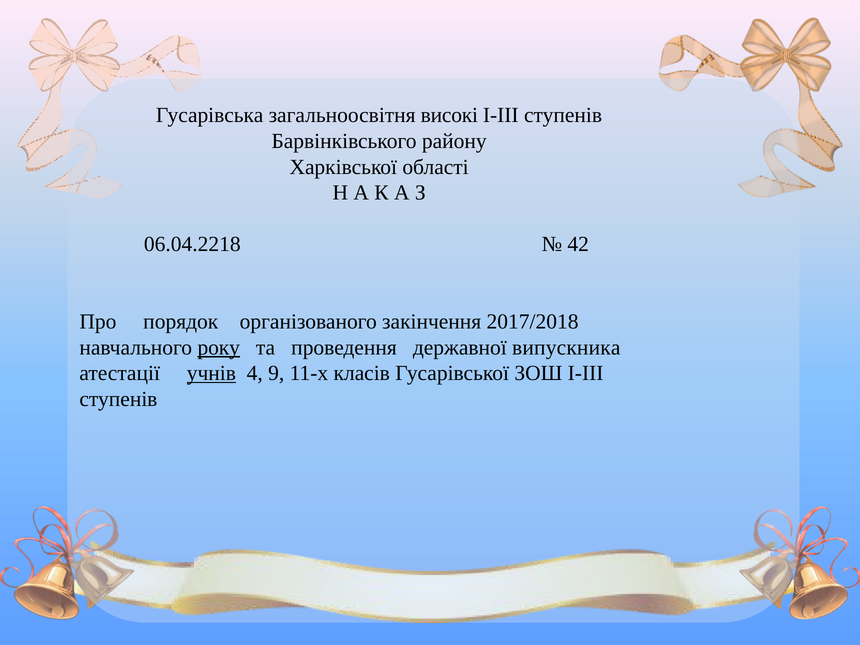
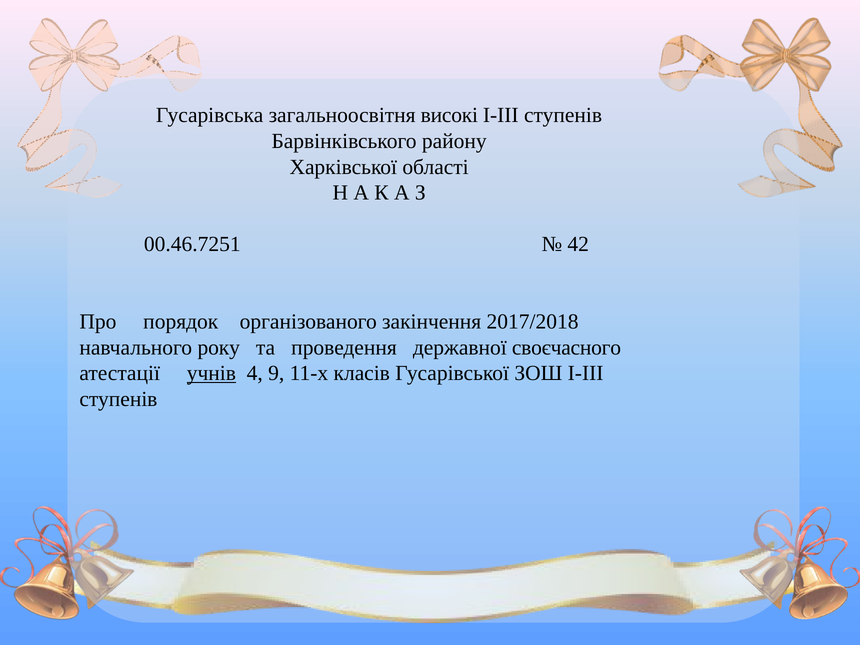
06.04.2218: 06.04.2218 -> 00.46.7251 (192, 244)
року underline: present -> none (219, 348)
випускника: випускника -> своєчасного (566, 348)
